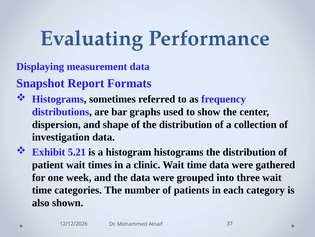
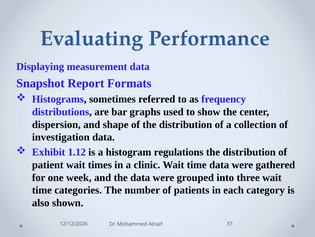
5.21: 5.21 -> 1.12 (77, 152)
histogram histograms: histograms -> regulations (179, 152)
